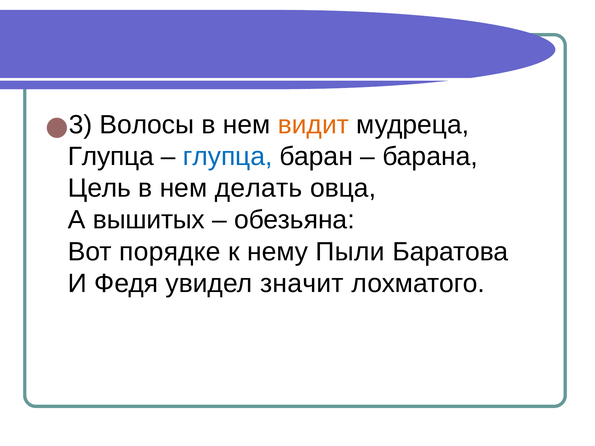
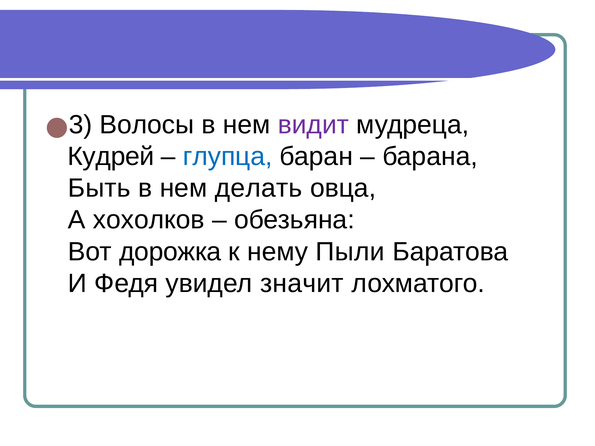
видит colour: orange -> purple (313, 125)
Глупца: Глупца -> Кудрей (111, 157)
Цель: Цель -> Быть (99, 188)
вышитых: вышитых -> хохолков (149, 220)
порядке: порядке -> дорожка (170, 252)
